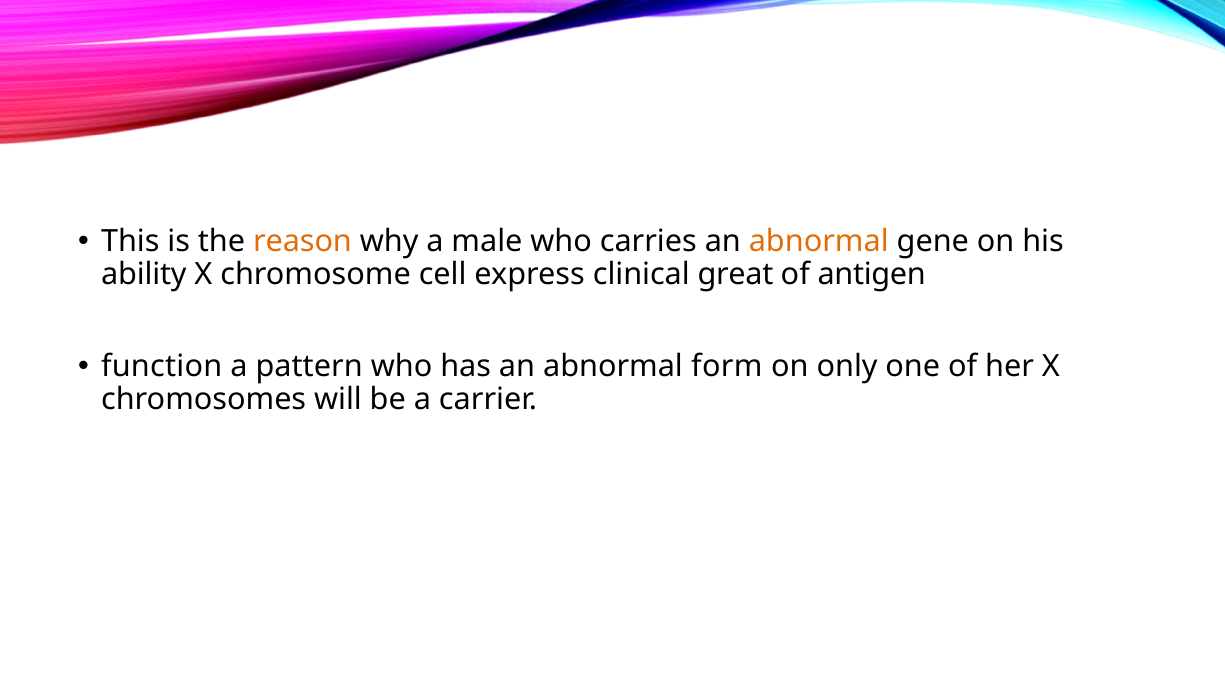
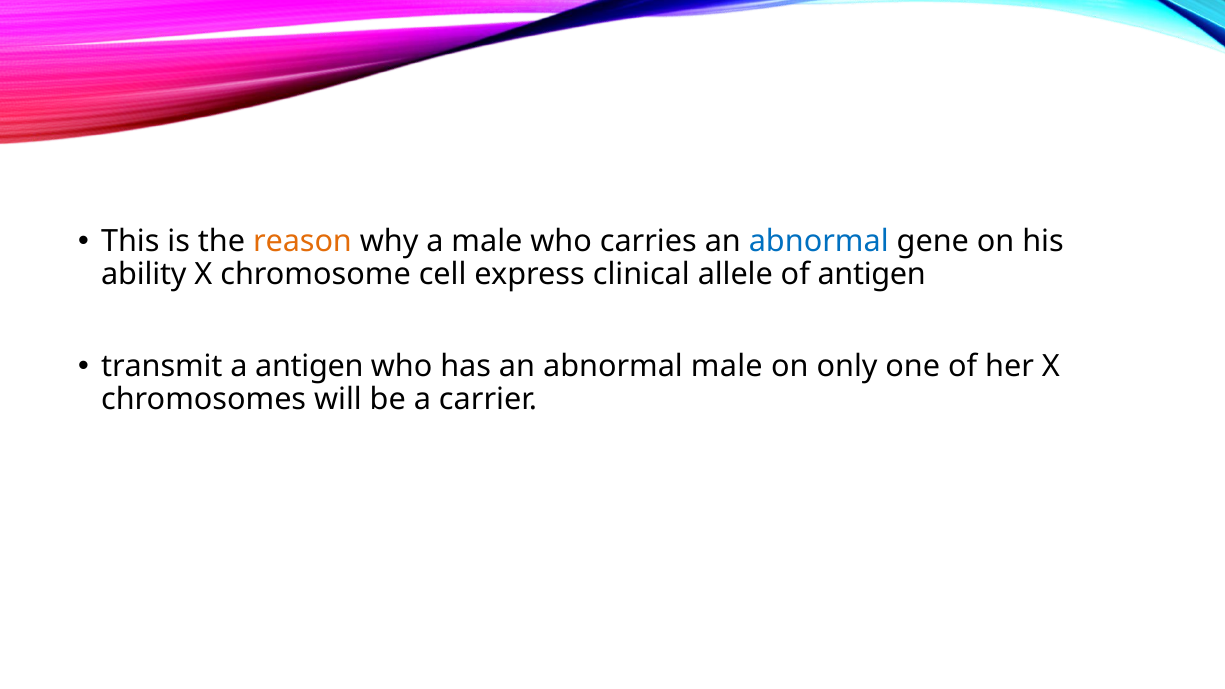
abnormal colour: orange -> blue (819, 241)
great: great -> allele (735, 275)
function: function -> transmit (162, 366)
a pattern: pattern -> antigen (309, 366)
abnormal form: form -> male (727, 366)
